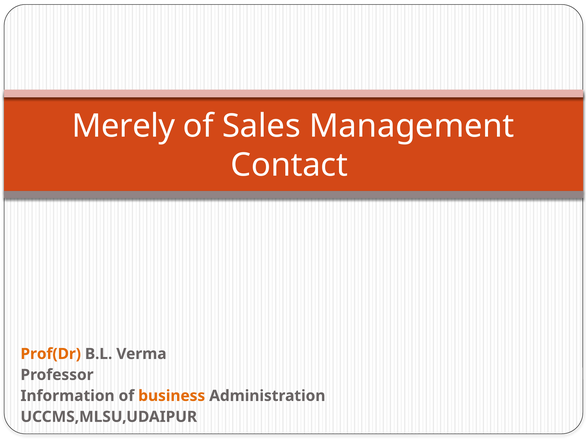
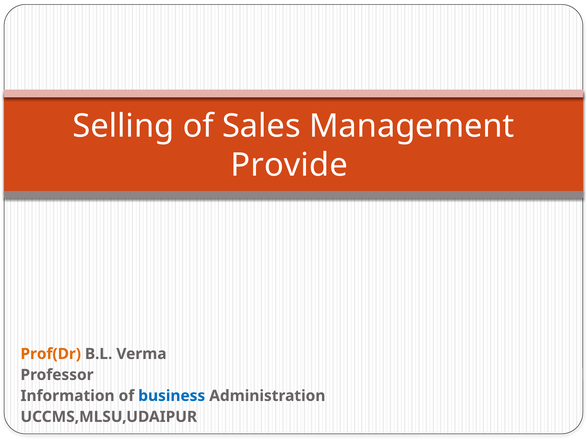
Merely: Merely -> Selling (123, 126)
Contact: Contact -> Provide (289, 165)
business colour: orange -> blue (172, 396)
